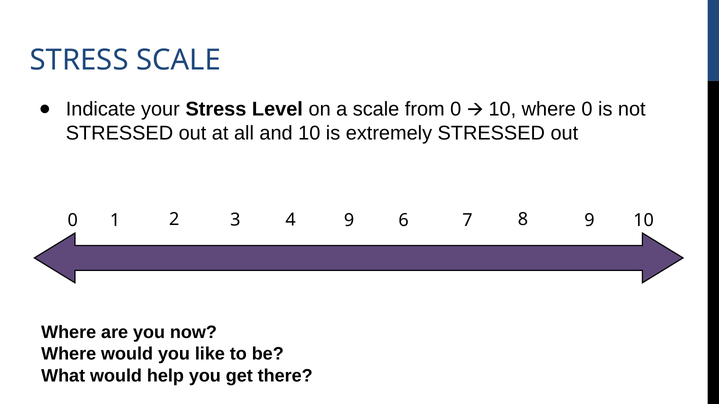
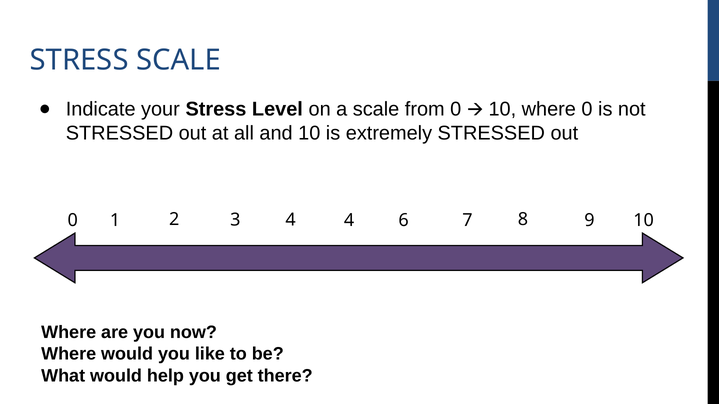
3 9: 9 -> 4 (349, 220)
